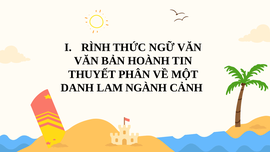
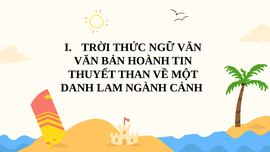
RÌNH: RÌNH -> TRỜI (96, 47)
PHÂN: PHÂN -> THAN (134, 74)
